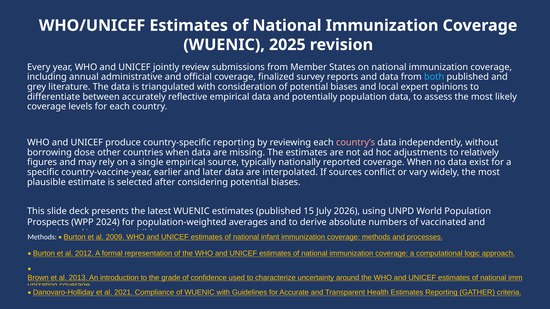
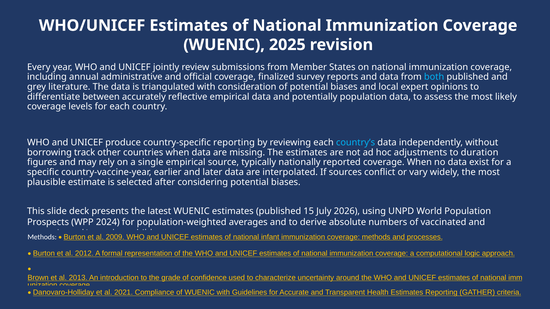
country’s colour: pink -> light blue (356, 143)
dose: dose -> track (85, 153)
relatively: relatively -> duration (480, 153)
